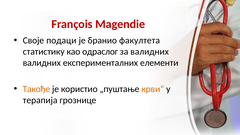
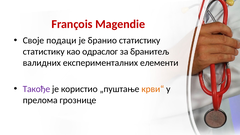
бранио факултета: факултета -> статистику (140, 40)
за валидних: валидних -> бранитељ (150, 52)
Такође colour: orange -> purple (36, 89)
терапија: терапија -> прелома (40, 100)
